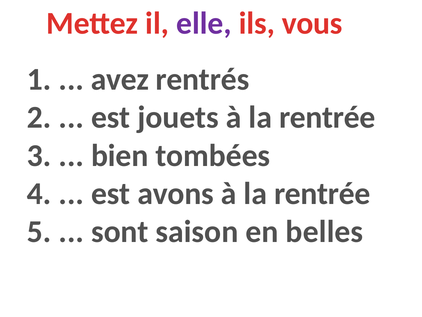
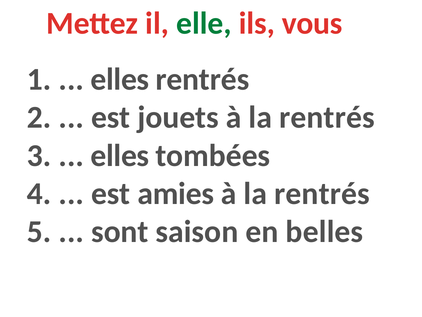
elle colour: purple -> green (204, 23)
avez: avez -> elles (120, 79)
rentrée: rentrée -> rentrés (327, 117)
bien: bien -> elles (120, 155)
avons: avons -> amies (176, 193)
rentrée: rentrée -> rentrés (322, 193)
